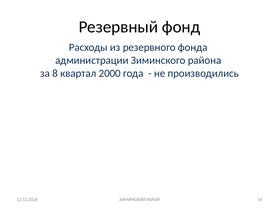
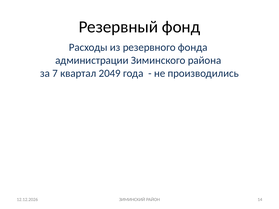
8: 8 -> 7 (55, 73)
2000: 2000 -> 2049 (110, 73)
